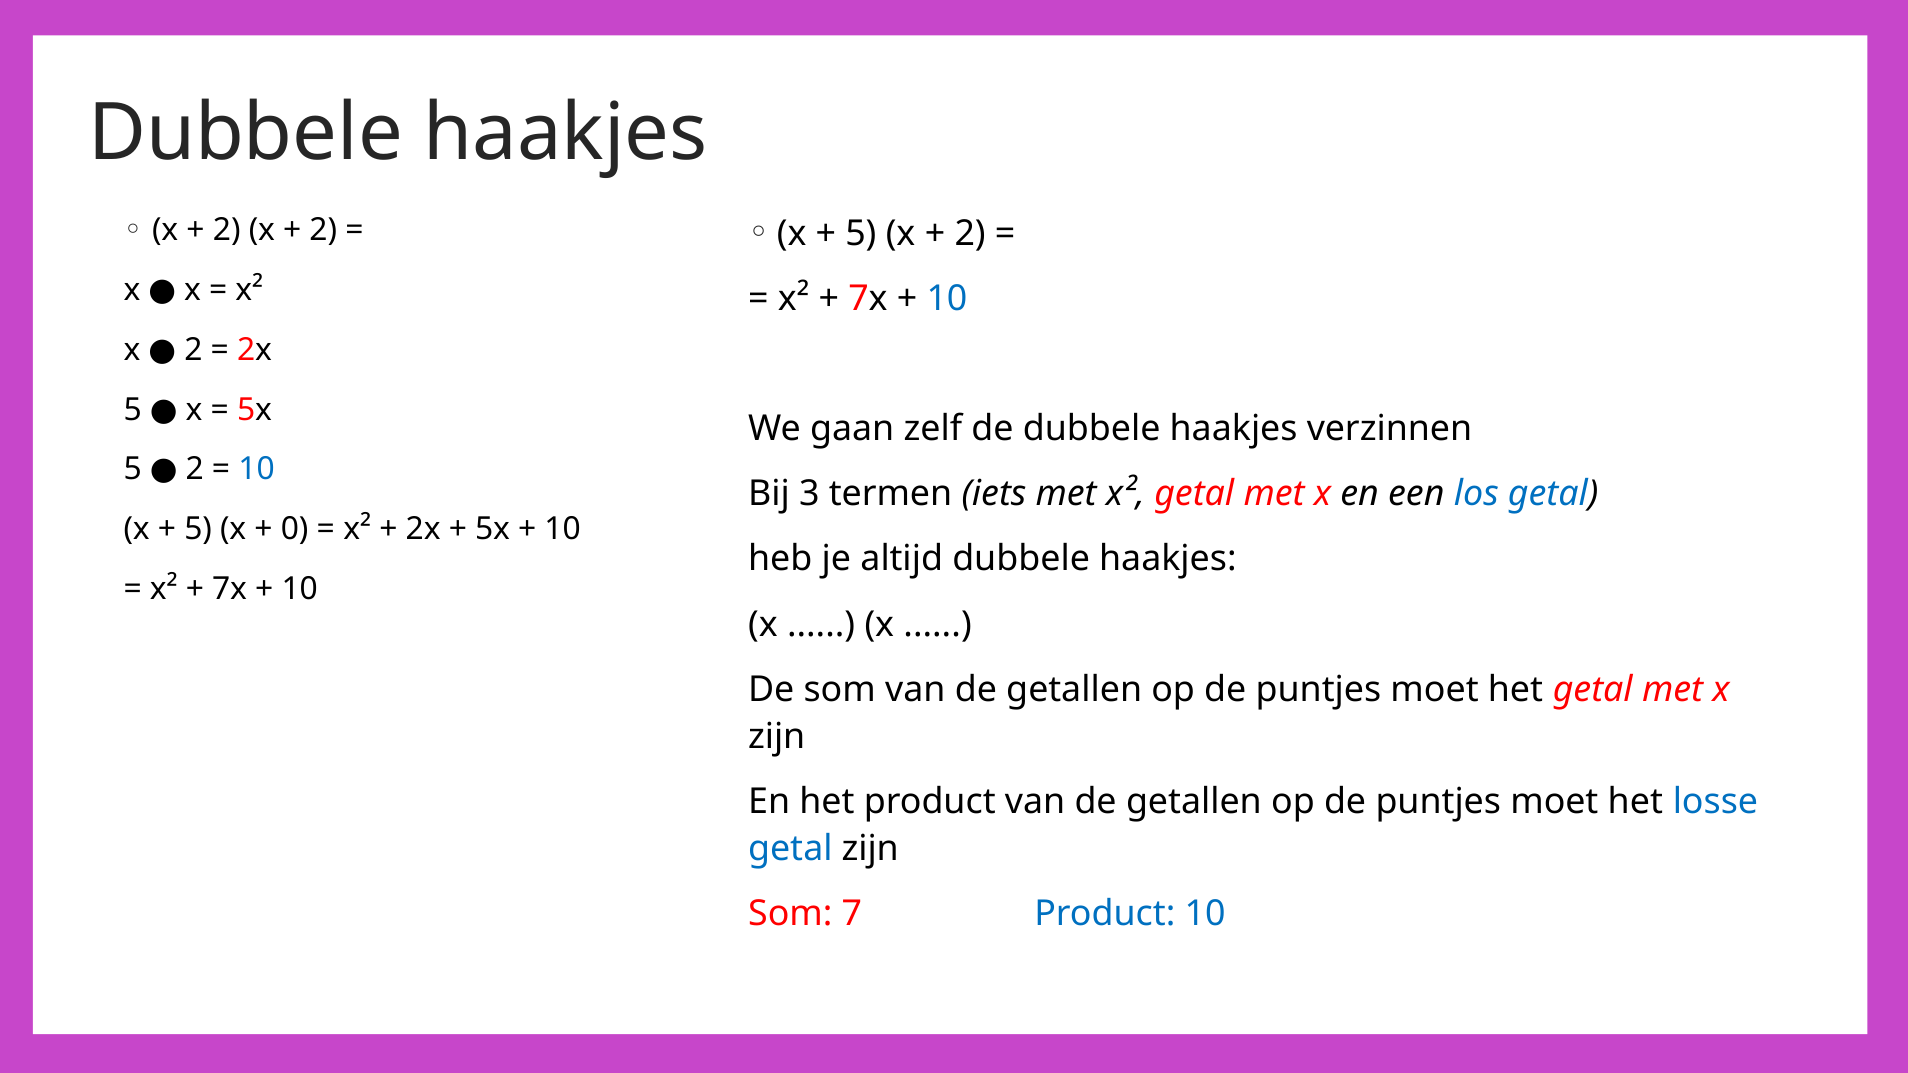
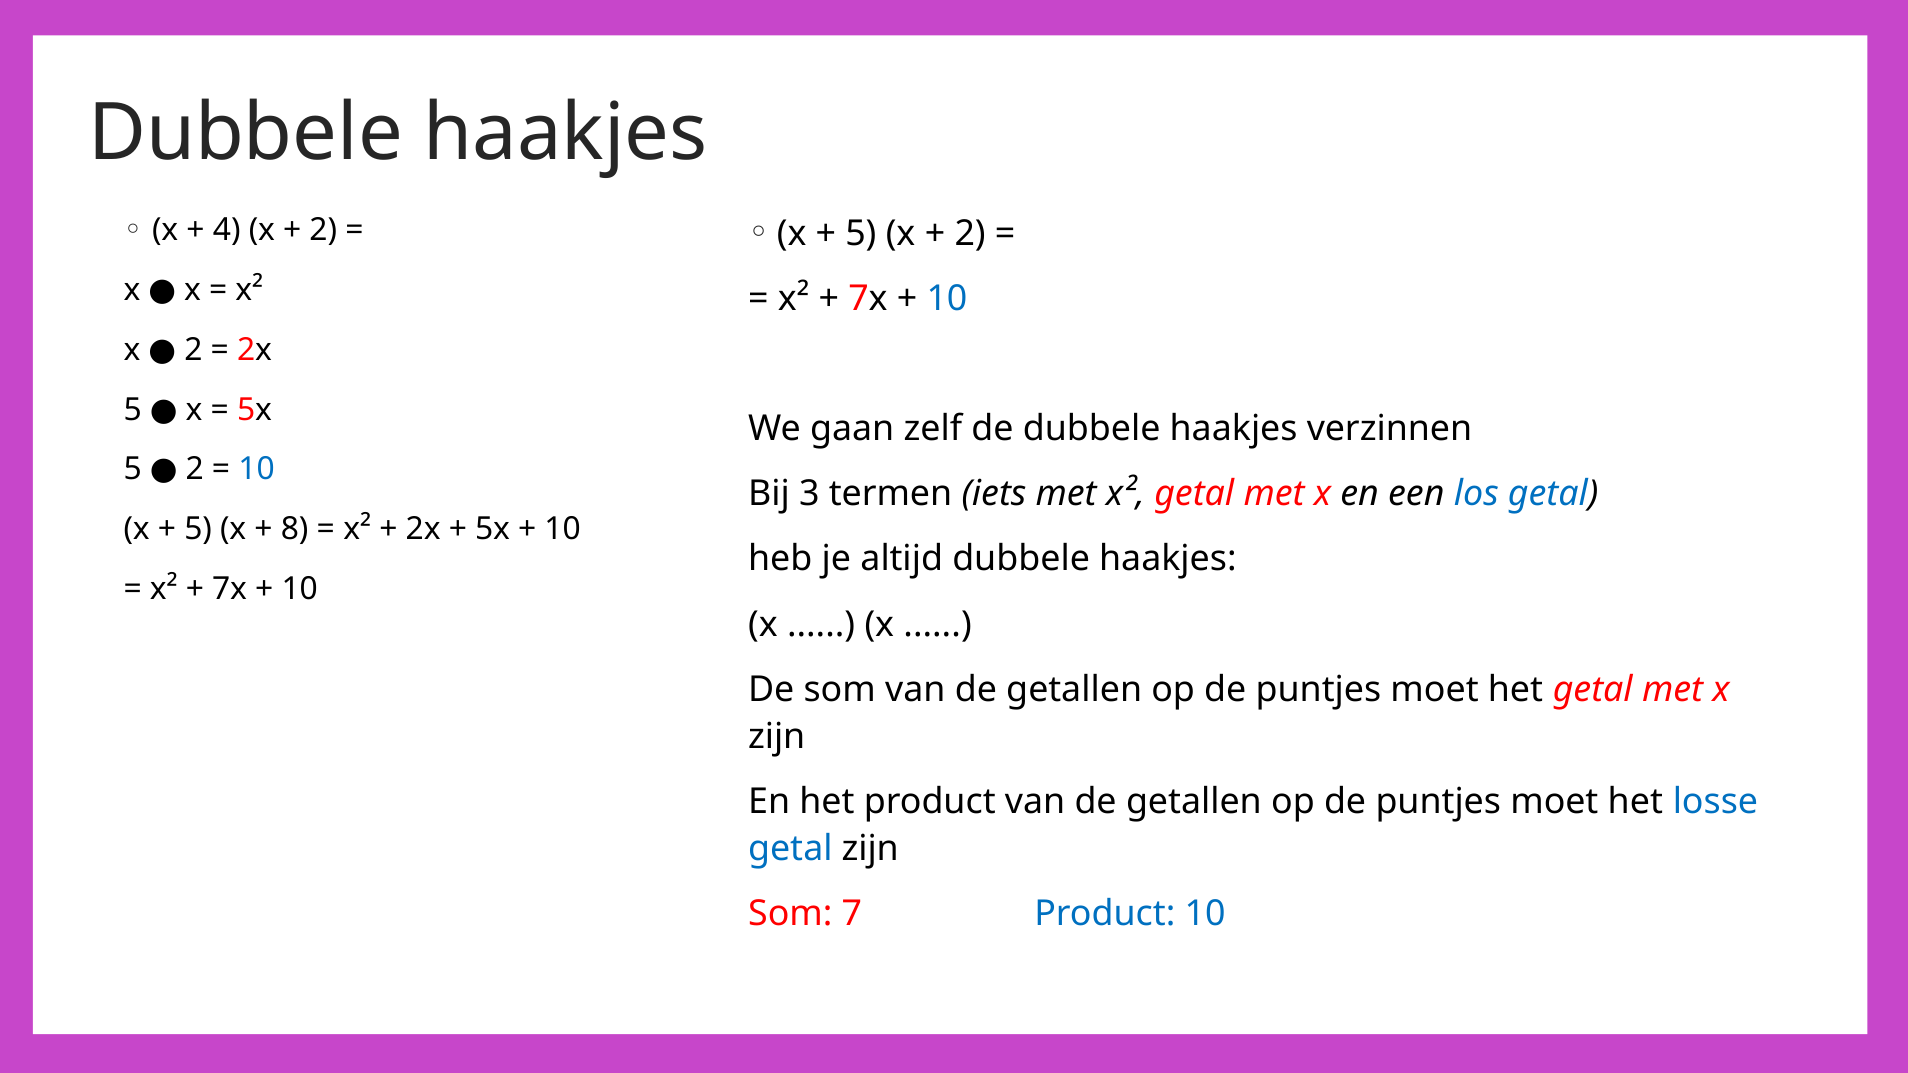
2: 2 -> 4 (227, 230)
0: 0 -> 8 (295, 529)
